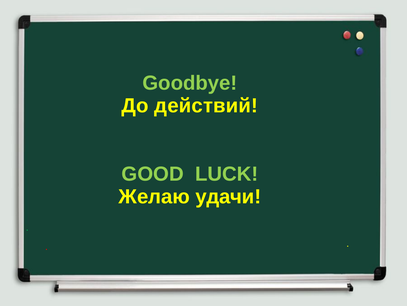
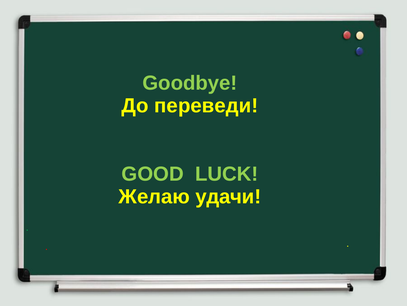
действий: действий -> переведи (206, 105)
